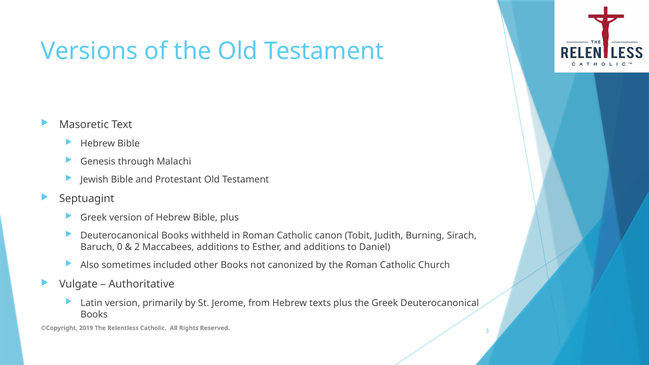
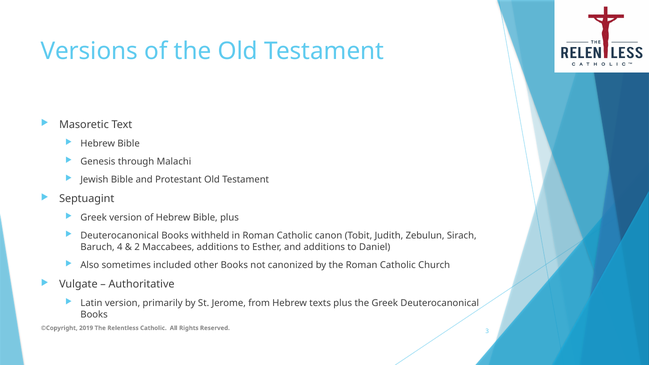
Burning: Burning -> Zebulun (425, 236)
0: 0 -> 4 (120, 247)
